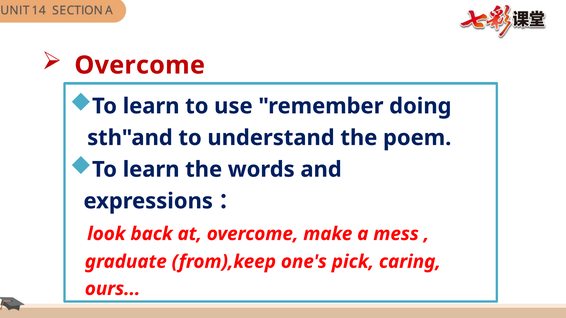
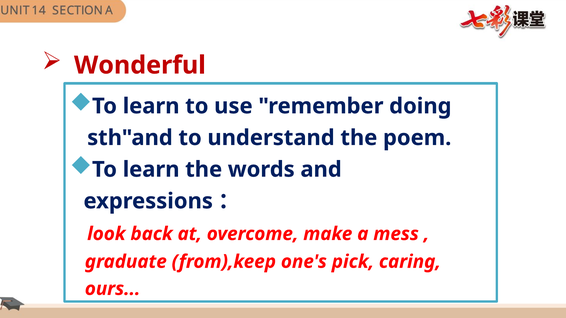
Overcome: Overcome -> Wonderful (140, 65)
